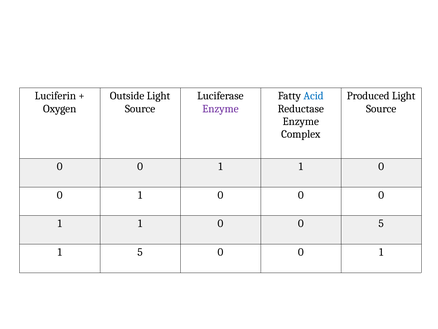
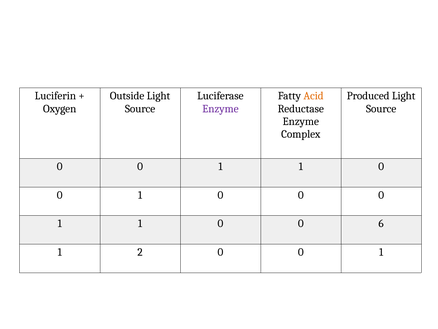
Acid colour: blue -> orange (314, 96)
0 5: 5 -> 6 (381, 223)
1 5: 5 -> 2 (140, 252)
